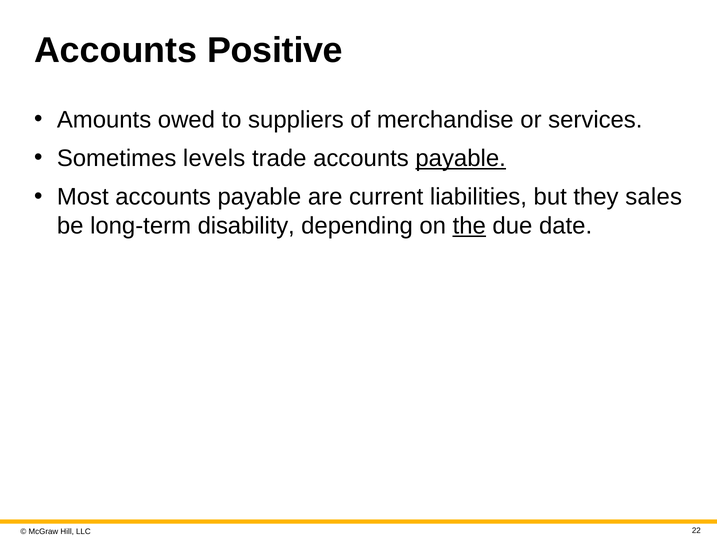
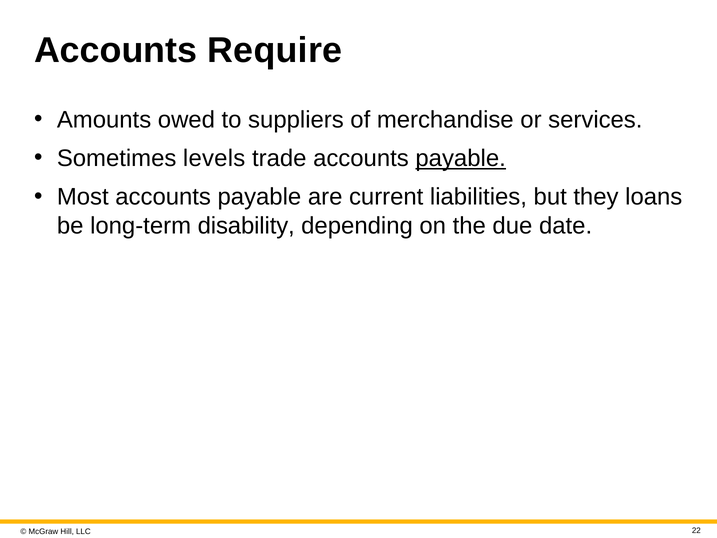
Positive: Positive -> Require (275, 50)
sales: sales -> loans (654, 197)
the underline: present -> none (469, 226)
